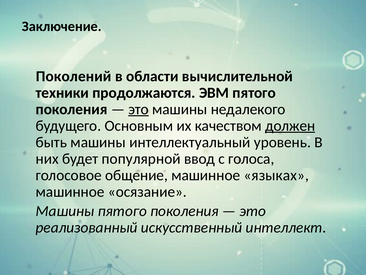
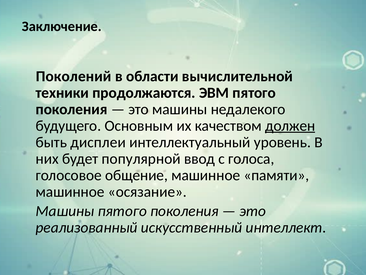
это underline: present -> none (139, 109)
быть машины: машины -> дисплеи (98, 142)
языках: языках -> памяти (276, 175)
